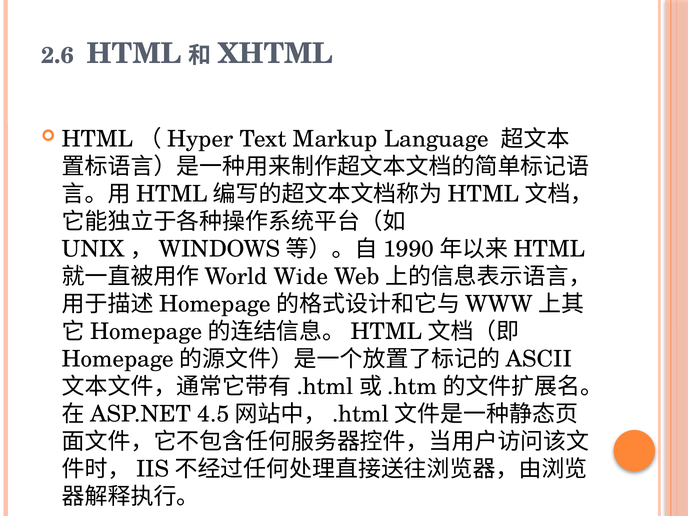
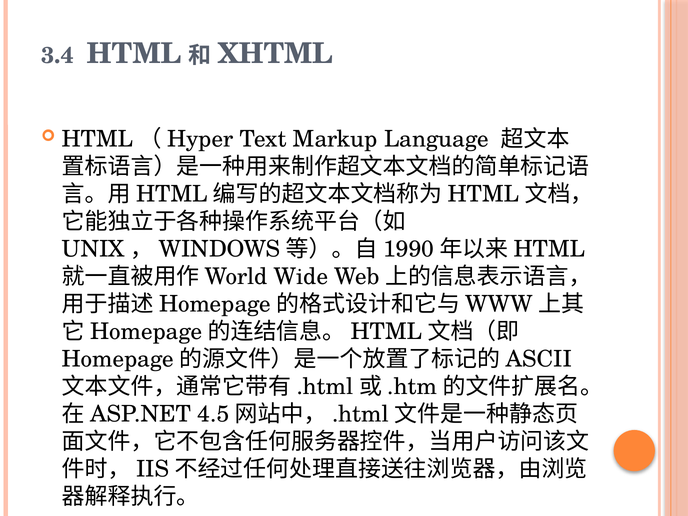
2.6: 2.6 -> 3.4 (57, 56)
